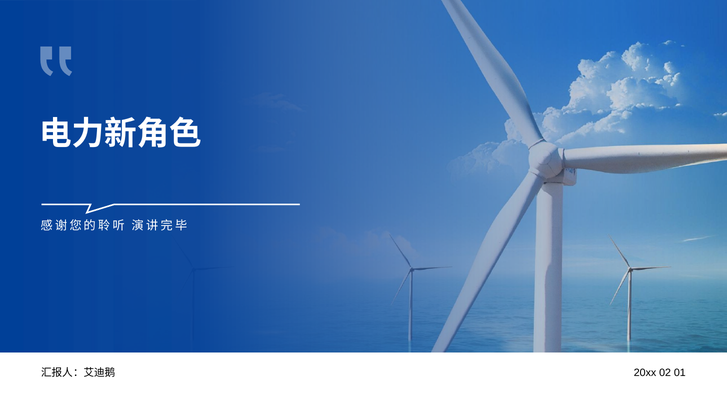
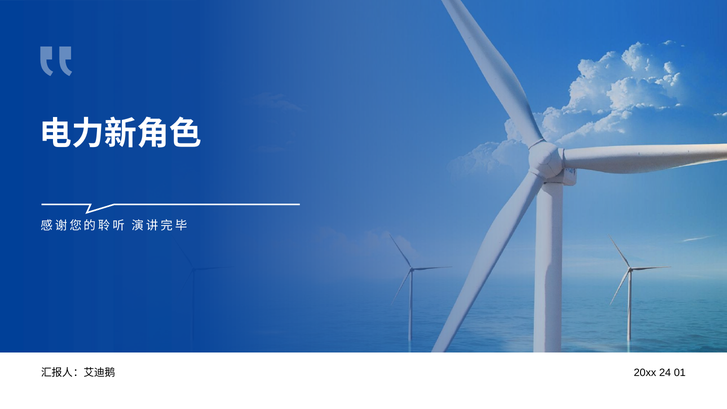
02: 02 -> 24 (665, 373)
